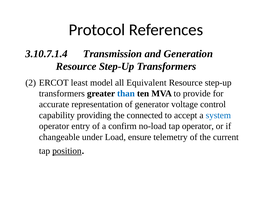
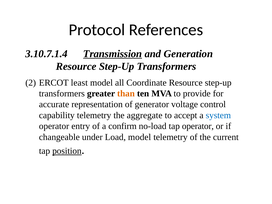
Transmission underline: none -> present (113, 54)
Equivalent: Equivalent -> Coordinate (146, 83)
than colour: blue -> orange (126, 94)
capability providing: providing -> telemetry (94, 115)
connected: connected -> aggregate (145, 115)
Load ensure: ensure -> model (140, 137)
